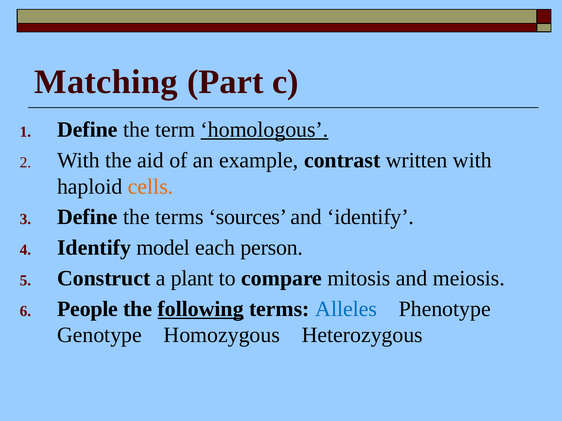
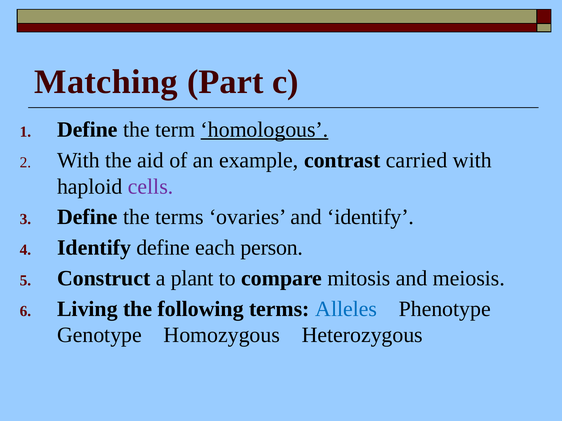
written: written -> carried (417, 160)
cells colour: orange -> purple (151, 187)
sources: sources -> ovaries (248, 217)
Identify model: model -> define (163, 248)
People: People -> Living (87, 309)
following underline: present -> none (201, 309)
